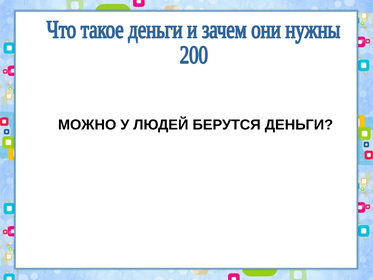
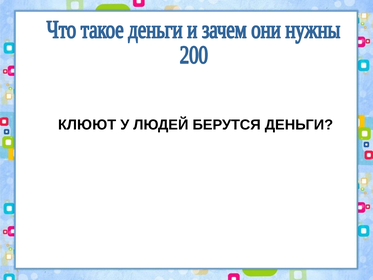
МОЖНО: МОЖНО -> КЛЮЮТ (87, 125)
